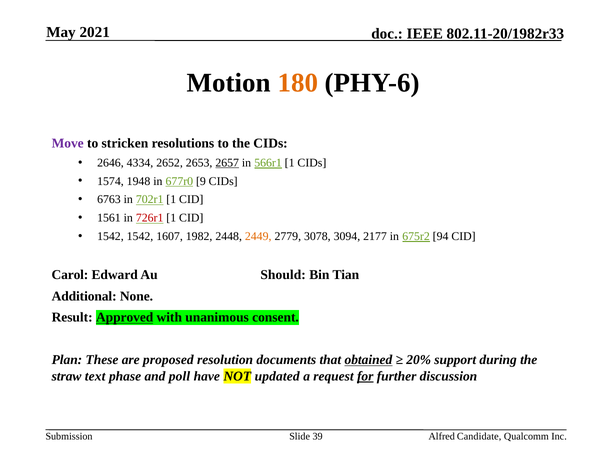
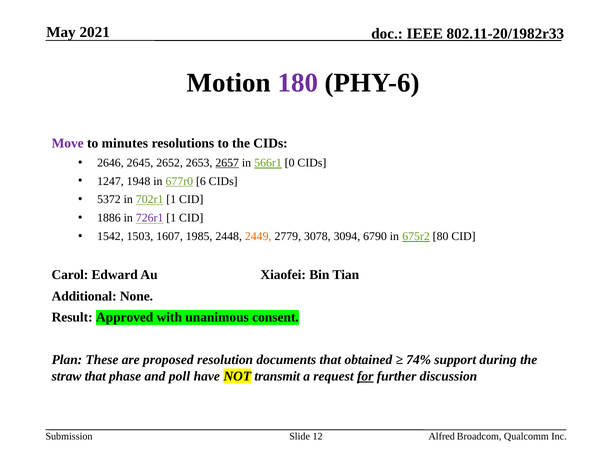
180 colour: orange -> purple (298, 83)
stricken: stricken -> minutes (125, 144)
4334: 4334 -> 2645 (140, 163)
566r1 1: 1 -> 0 (290, 163)
1574: 1574 -> 1247 (110, 181)
9: 9 -> 6 (201, 181)
6763: 6763 -> 5372 (109, 200)
1561: 1561 -> 1886 (109, 218)
726r1 colour: red -> purple (150, 218)
1542 1542: 1542 -> 1503 (140, 236)
1982: 1982 -> 1985 (199, 236)
2177: 2177 -> 6790 (375, 236)
94: 94 -> 80 (441, 236)
Should: Should -> Xiaofei (283, 275)
Approved underline: present -> none (125, 318)
obtained underline: present -> none (368, 360)
20%: 20% -> 74% (419, 360)
straw text: text -> that (95, 376)
updated: updated -> transmit (277, 376)
39: 39 -> 12 (318, 437)
Candidate: Candidate -> Broadcom (479, 437)
